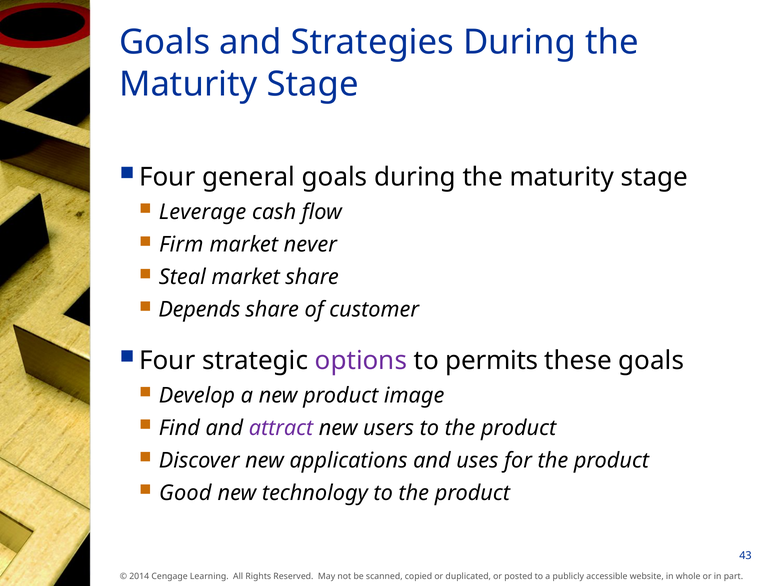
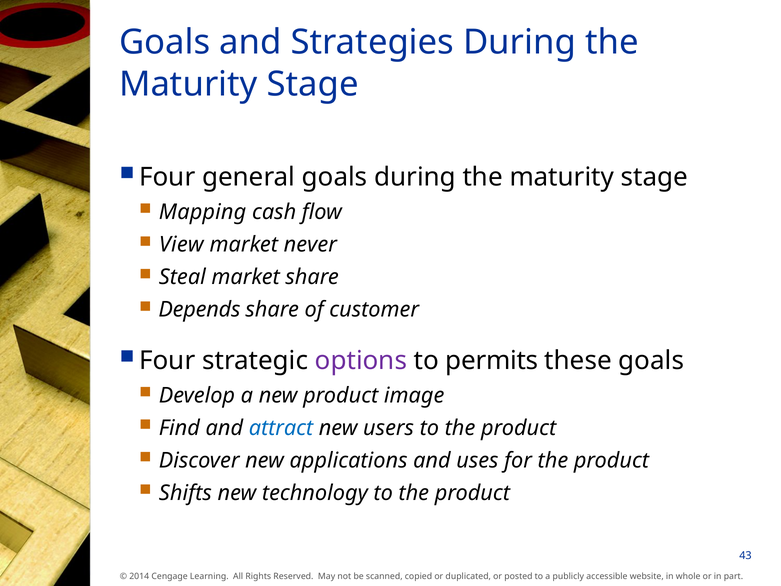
Leverage: Leverage -> Mapping (203, 212)
Firm: Firm -> View (181, 245)
attract colour: purple -> blue (281, 428)
Good: Good -> Shifts (185, 493)
